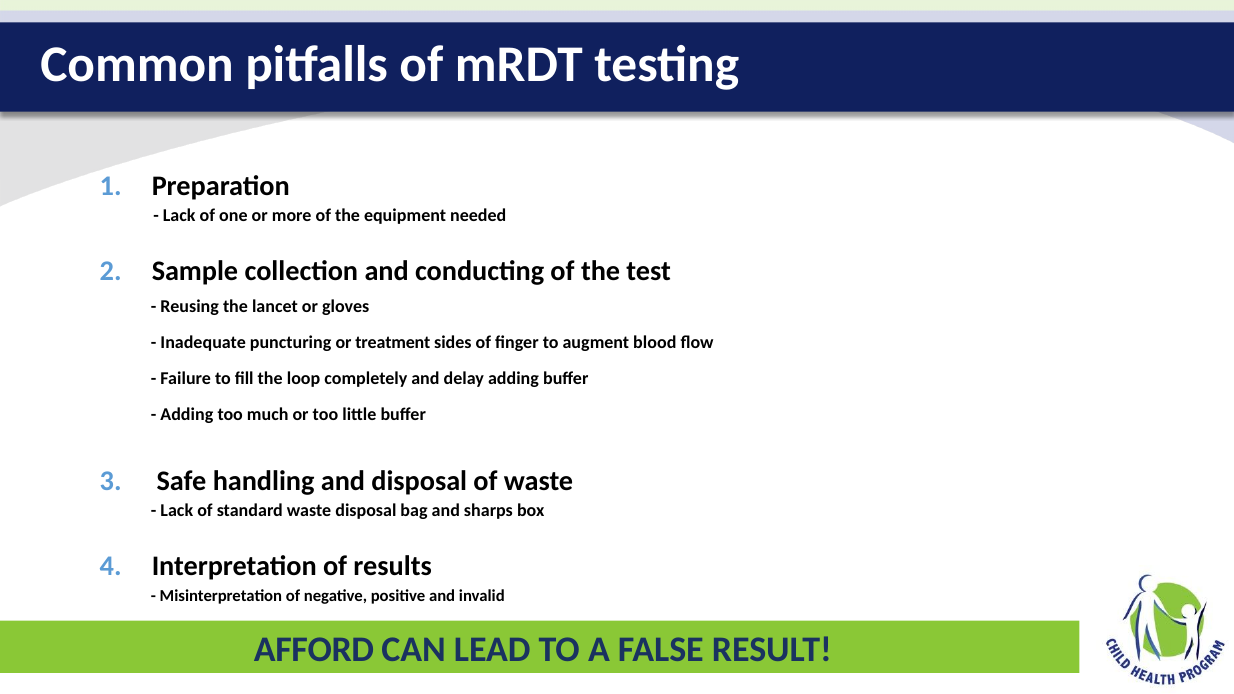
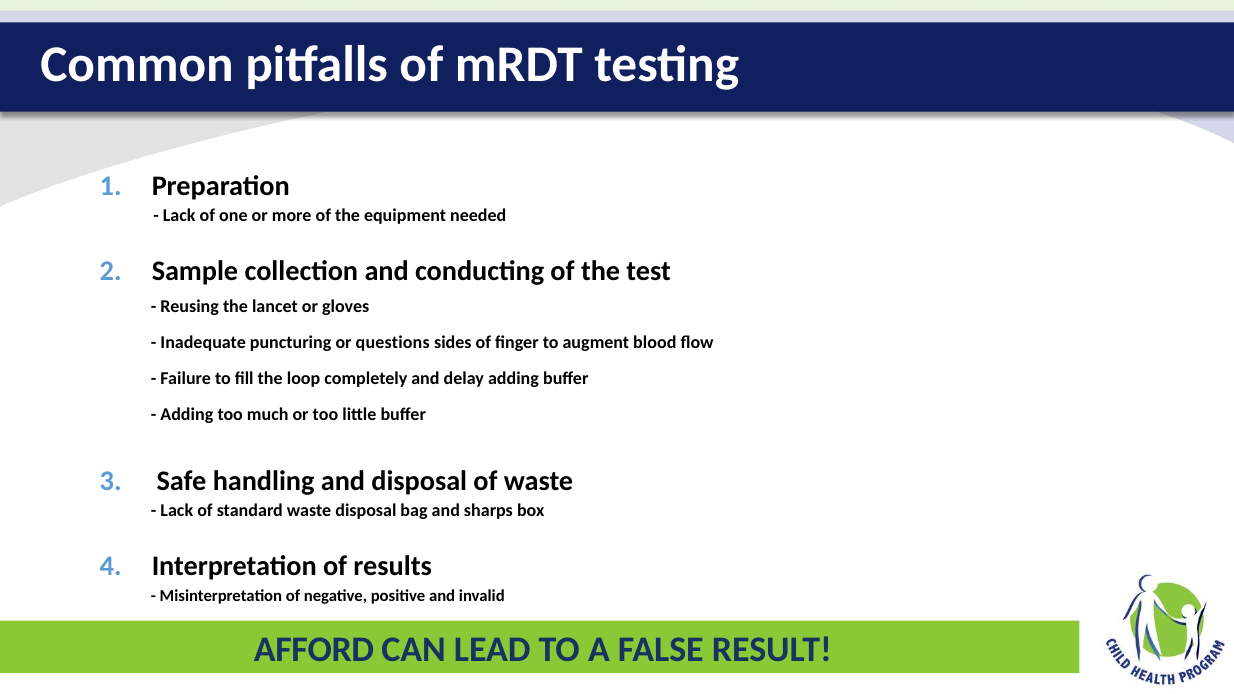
treatment: treatment -> questions (393, 342)
